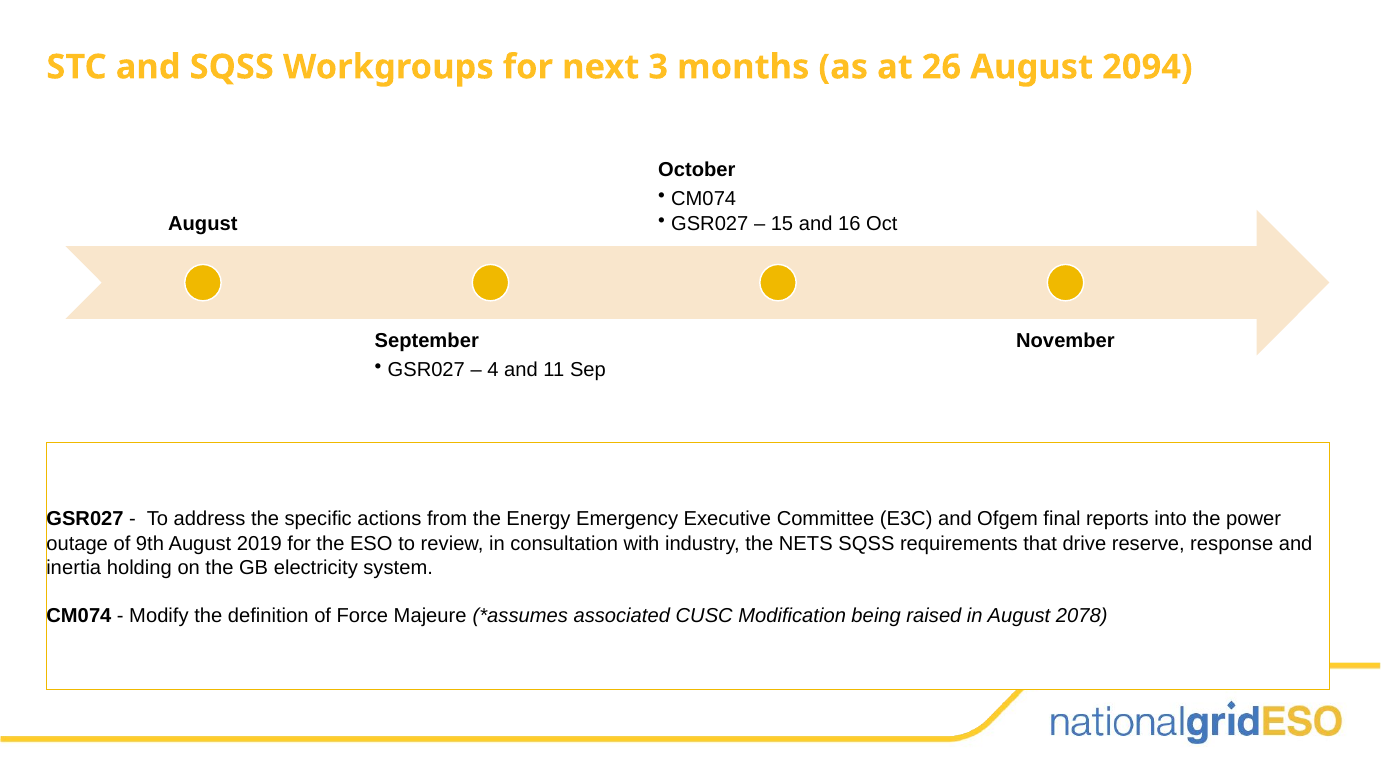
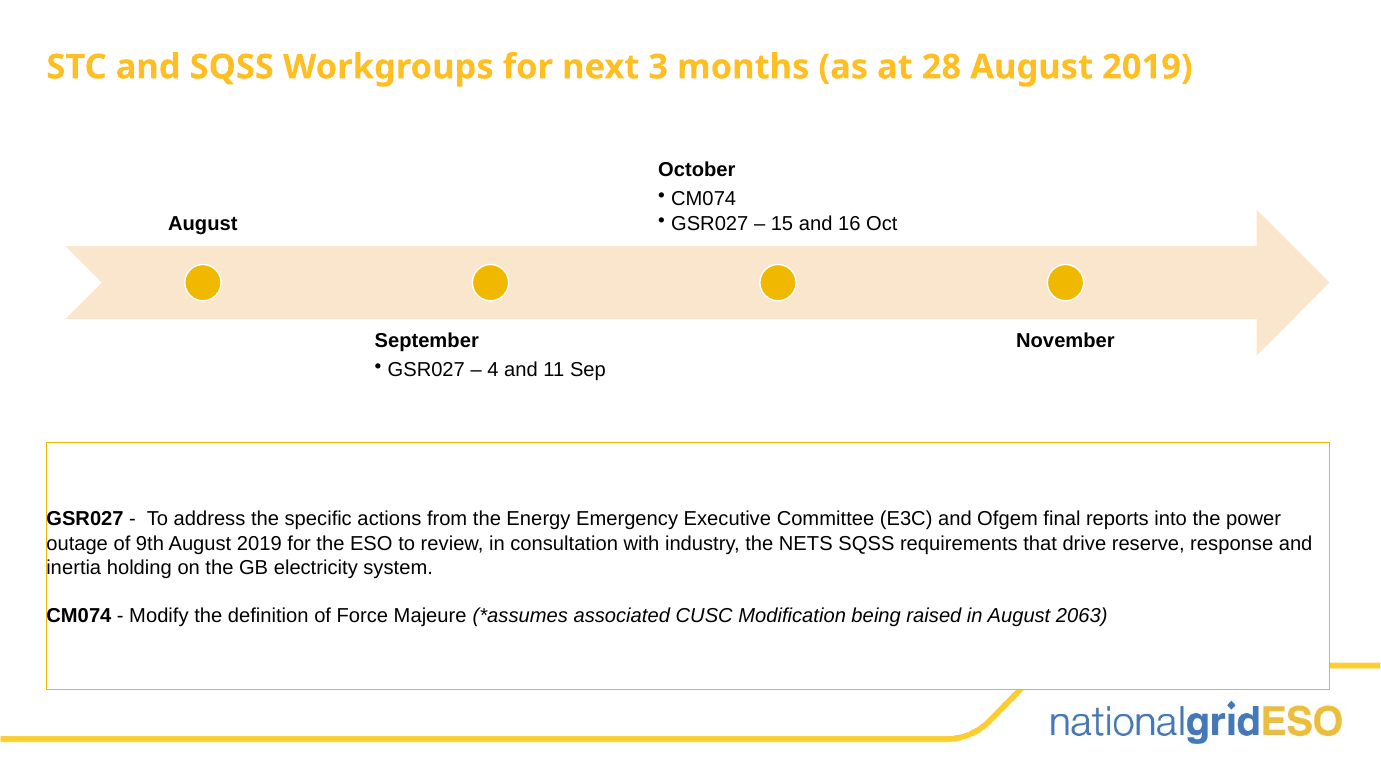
26: 26 -> 28 (941, 67)
2094: 2094 -> 2019 (1147, 67)
2078: 2078 -> 2063 (1082, 616)
